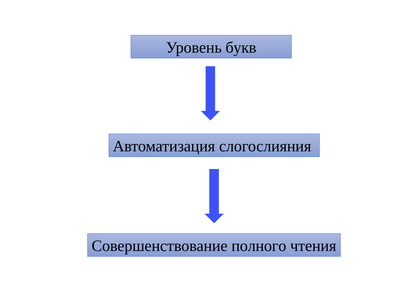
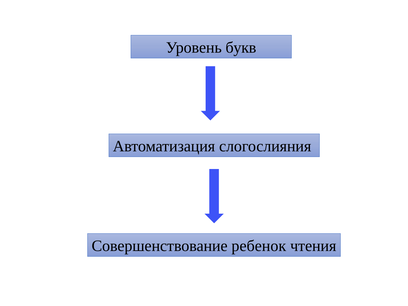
полного: полного -> ребенок (259, 246)
